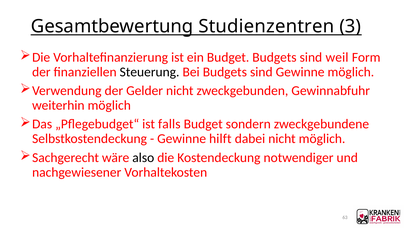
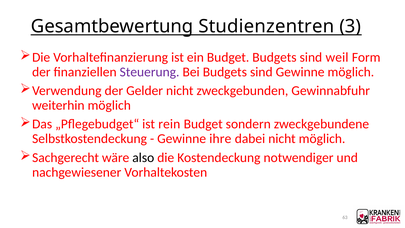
Steuerung colour: black -> purple (150, 72)
falls: falls -> rein (169, 124)
hilft: hilft -> ihre (220, 139)
